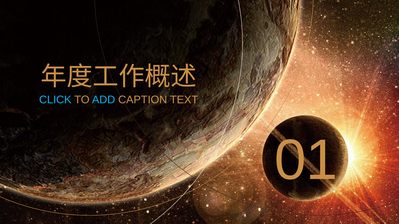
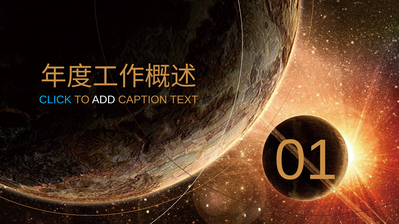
ADD colour: light blue -> white (104, 100)
